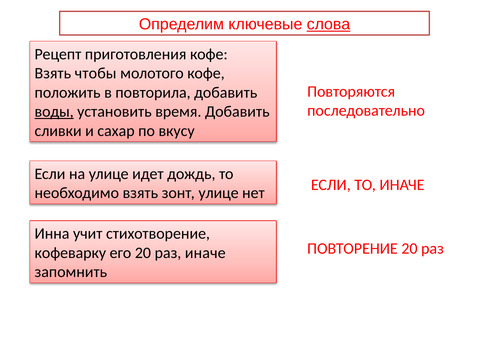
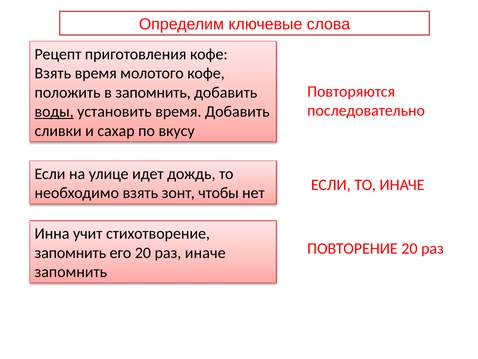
слова underline: present -> none (328, 24)
Взять чтобы: чтобы -> время (96, 73)
в повторила: повторила -> запомнить (153, 92)
зонт улице: улице -> чтобы (219, 193)
кофеварку: кофеварку -> запомнить (70, 252)
